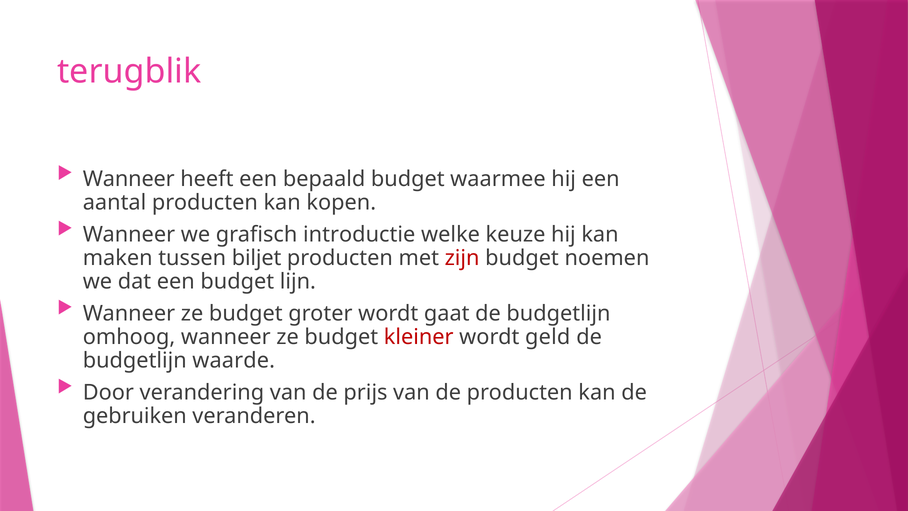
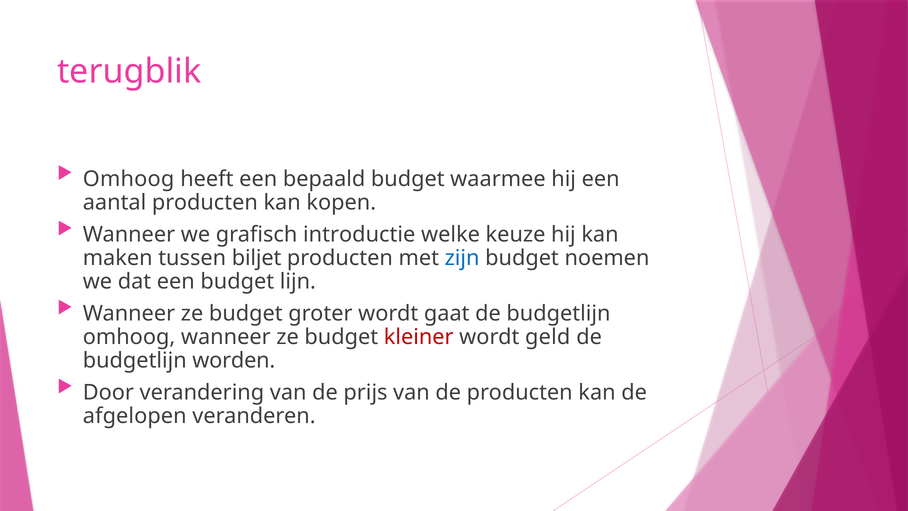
Wanneer: Wanneer -> Omhoog (129, 179)
zijn colour: red -> blue (462, 258)
waarde: waarde -> worden (234, 360)
gebruiken: gebruiken -> afgelopen (135, 416)
